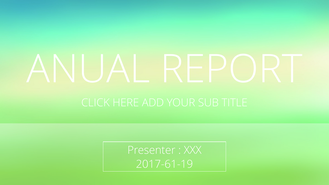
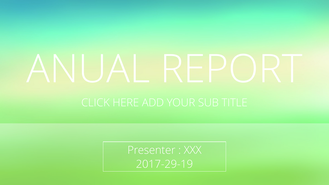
2017-61-19: 2017-61-19 -> 2017-29-19 (164, 164)
